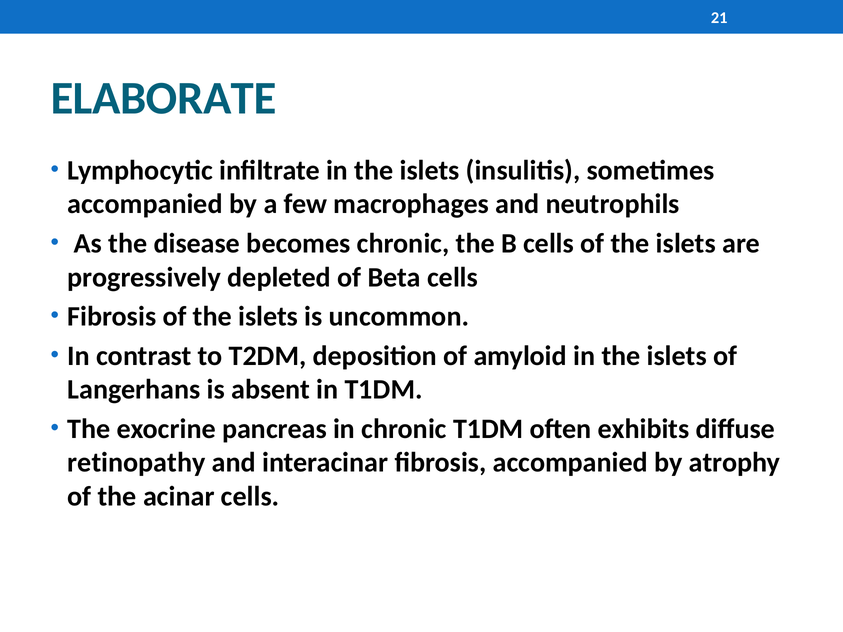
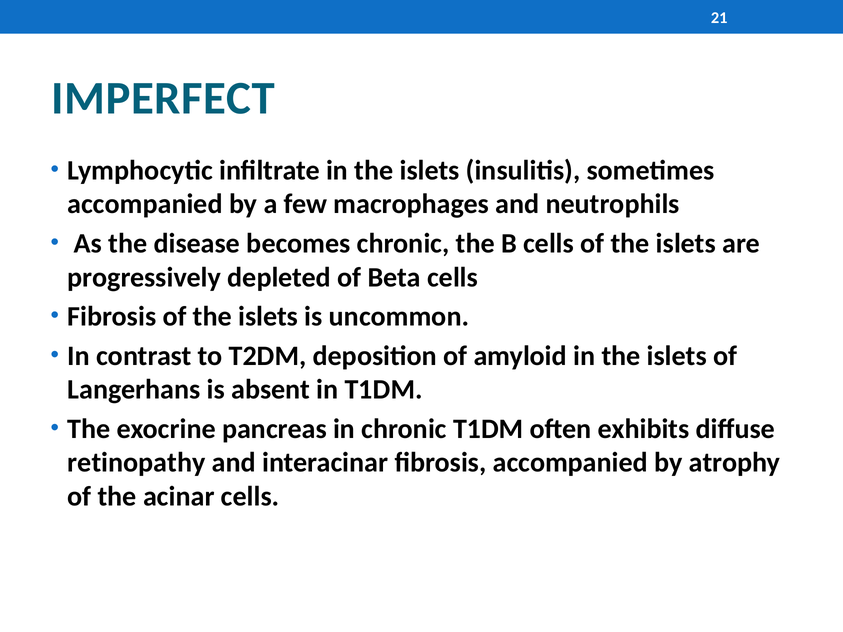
ELABORATE: ELABORATE -> IMPERFECT (163, 98)
